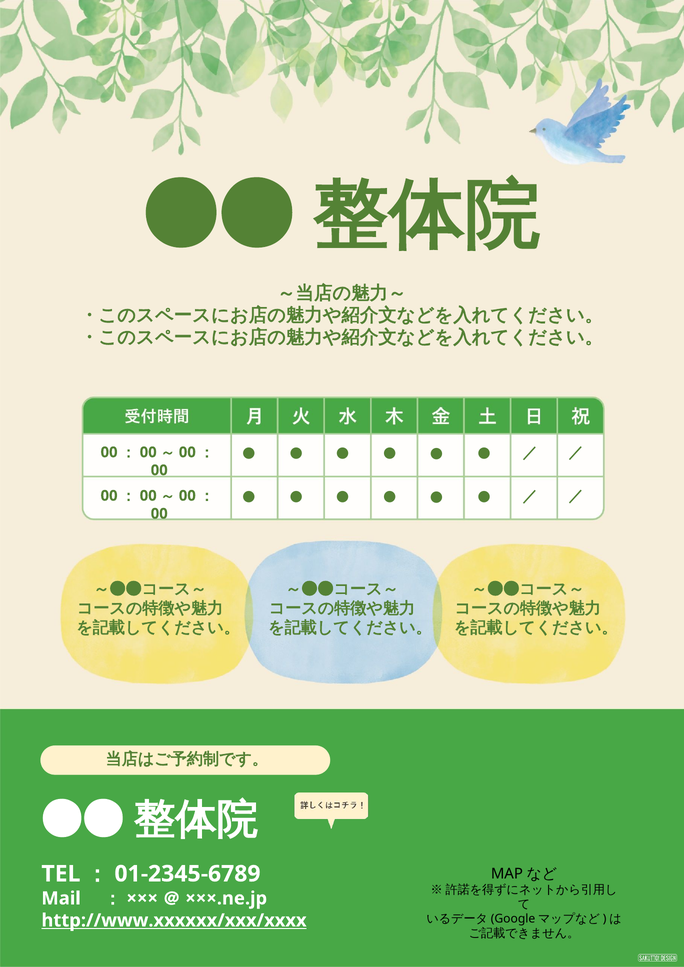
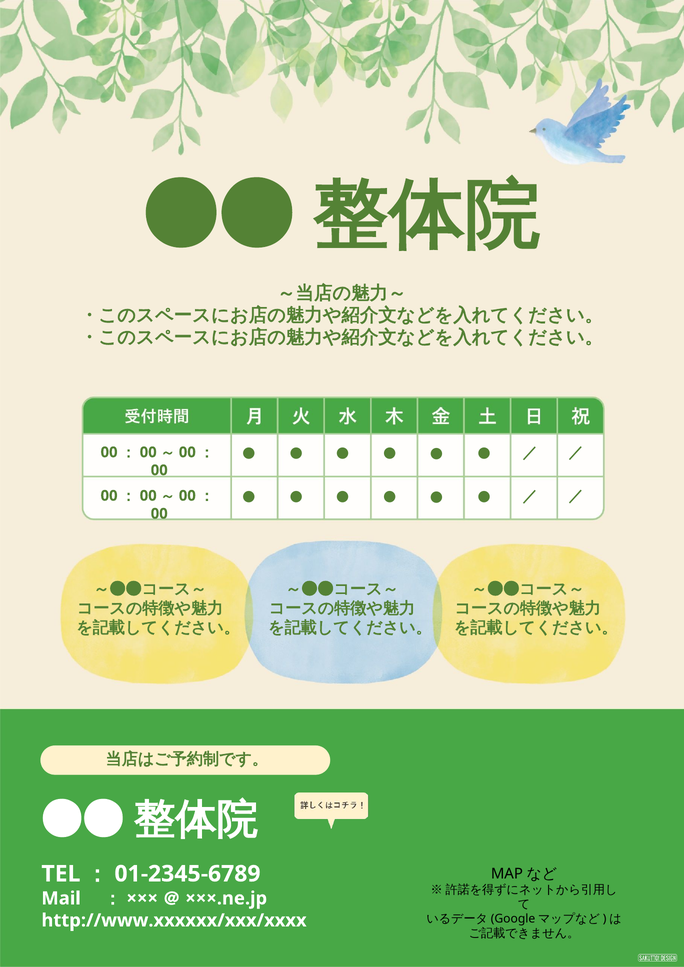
http://www.xxxxxx/xxx/xxxx underline: present -> none (174, 921)
